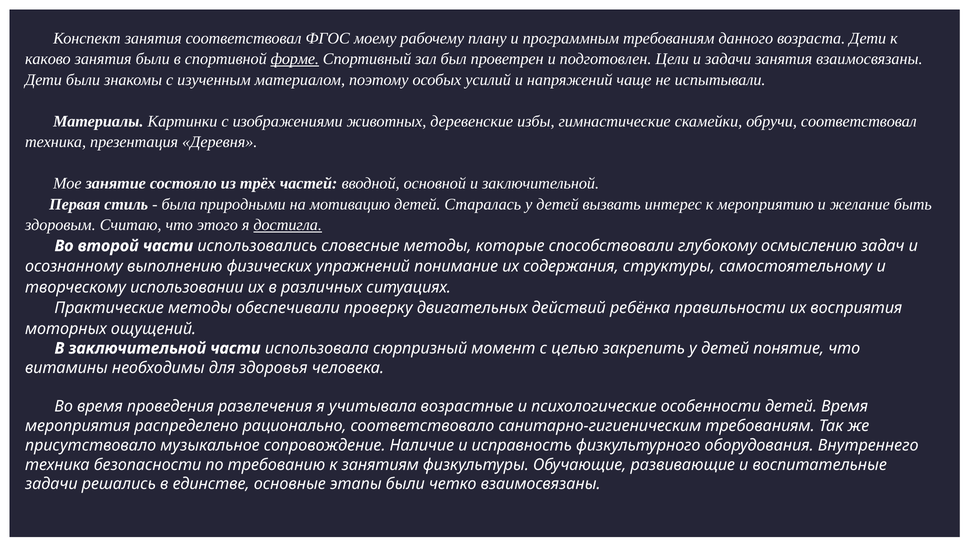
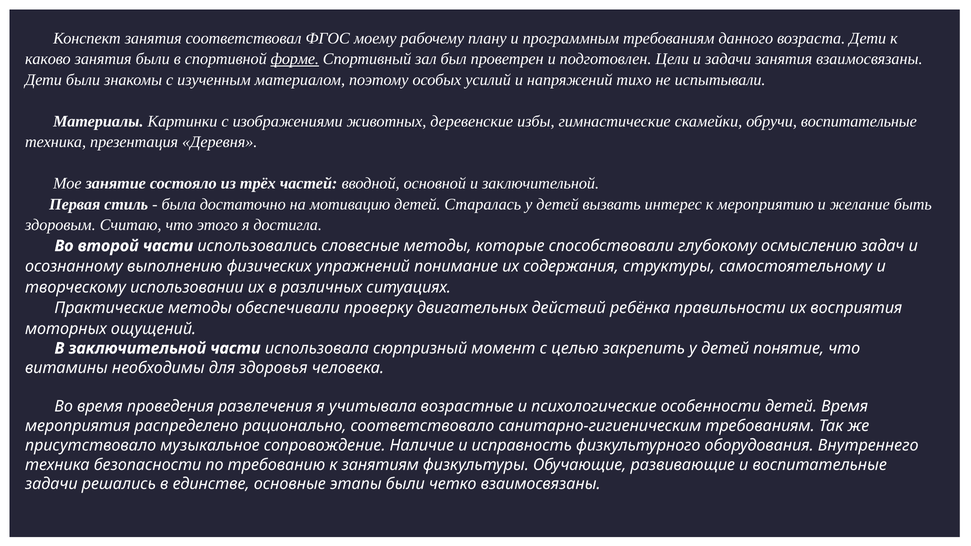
чаще: чаще -> тихо (634, 80)
обручи соответствовал: соответствовал -> воспитательные (859, 121)
природными: природными -> достаточно (243, 204)
достигла underline: present -> none (288, 225)
